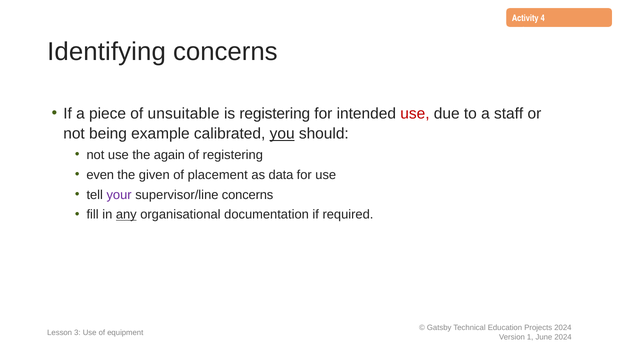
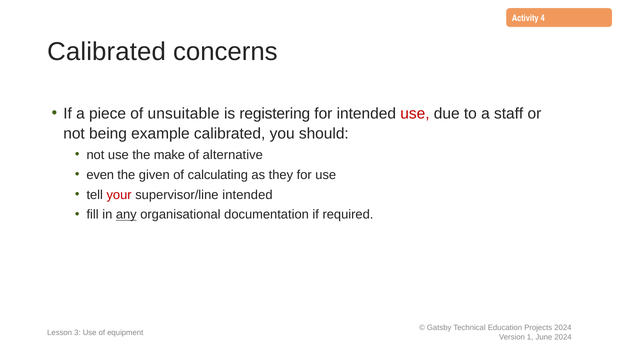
Identifying: Identifying -> Calibrated (107, 52)
you underline: present -> none (282, 134)
again: again -> make (169, 155)
of registering: registering -> alternative (233, 155)
placement: placement -> calculating (218, 175)
data: data -> they (281, 175)
your colour: purple -> red (119, 195)
supervisor/line concerns: concerns -> intended (247, 195)
